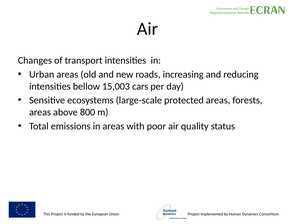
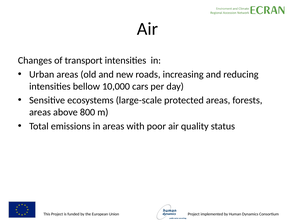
15,003: 15,003 -> 10,000 (116, 86)
